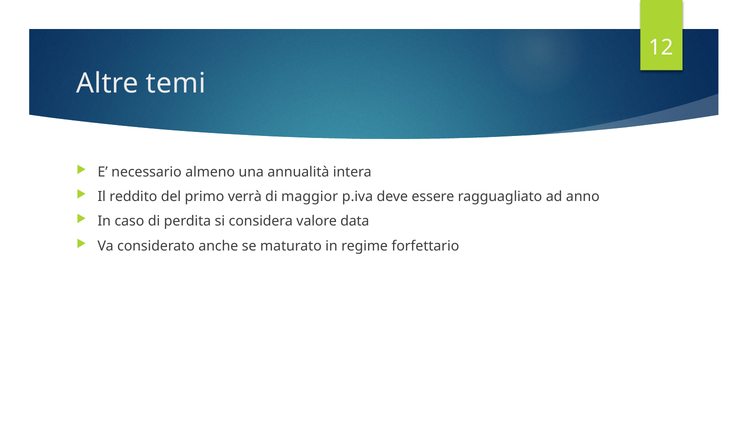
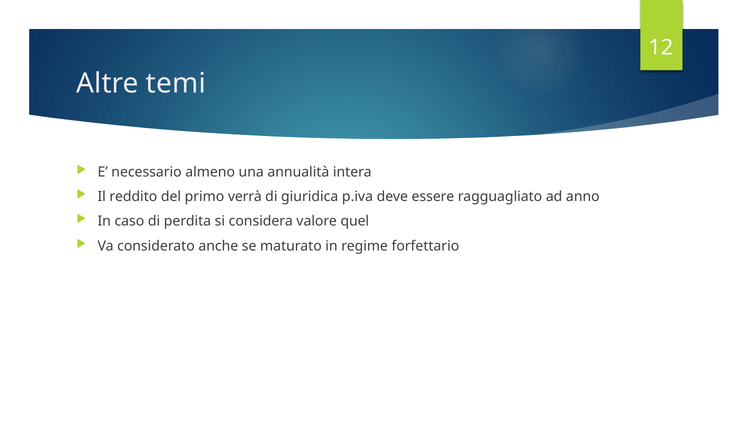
maggior: maggior -> giuridica (310, 197)
data: data -> quel (355, 221)
